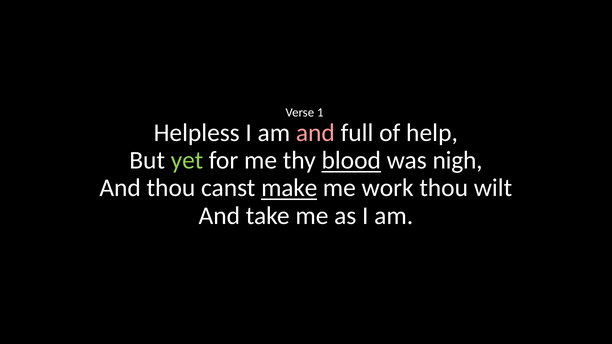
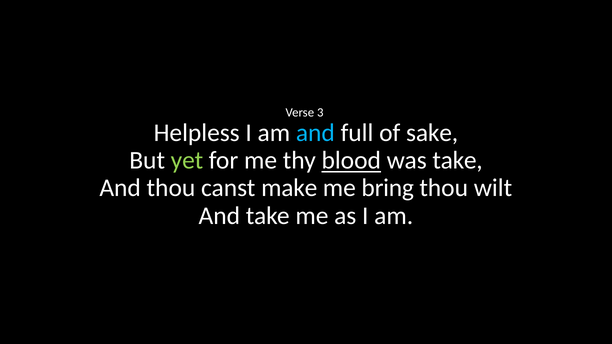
1: 1 -> 3 (320, 113)
and colour: pink -> light blue (315, 133)
help: help -> sake (432, 133)
was nigh: nigh -> take (458, 161)
make underline: present -> none (289, 188)
work: work -> bring (388, 188)
